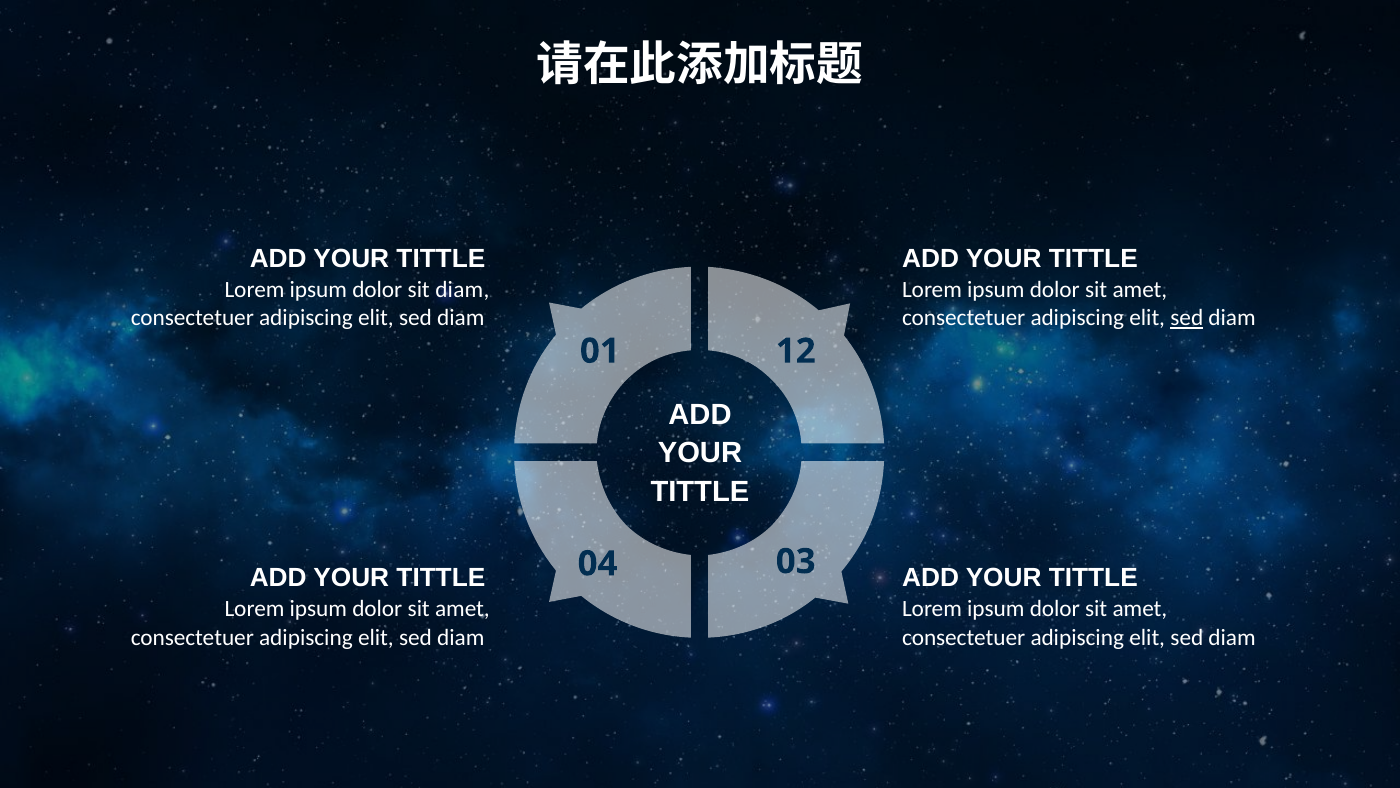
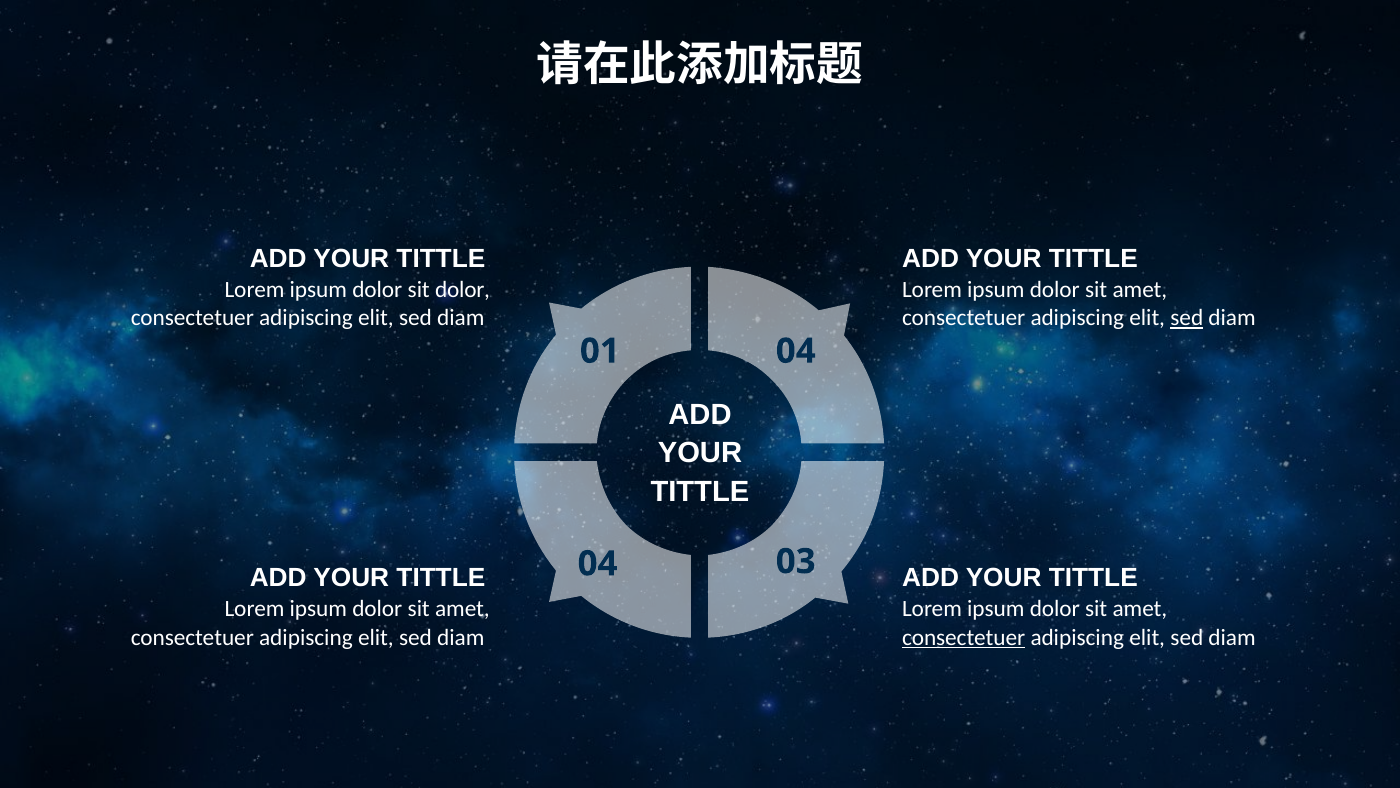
sit diam: diam -> dolor (463, 290)
01 12: 12 -> 04 (796, 351)
consectetuer underline: none -> present (964, 637)
